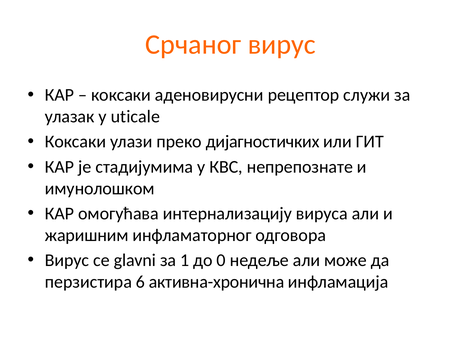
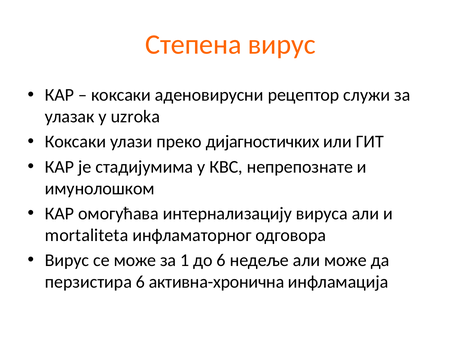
Срчаног: Срчаног -> Степена (193, 45)
uticale: uticale -> uzroka (135, 117)
жаришним: жаришним -> mortaliteta (87, 235)
се glavni: glavni -> може (135, 260)
до 0: 0 -> 6 (221, 260)
